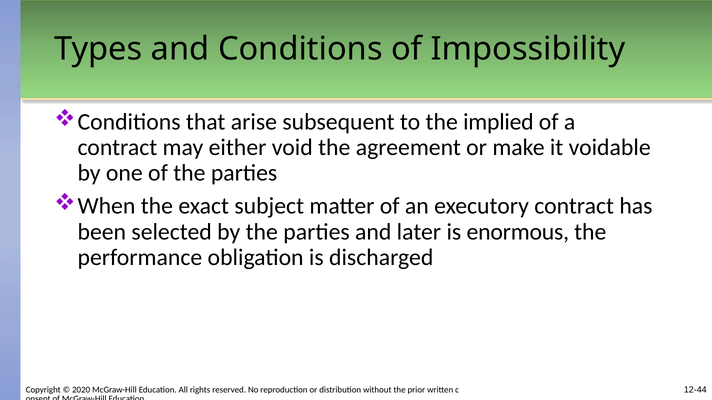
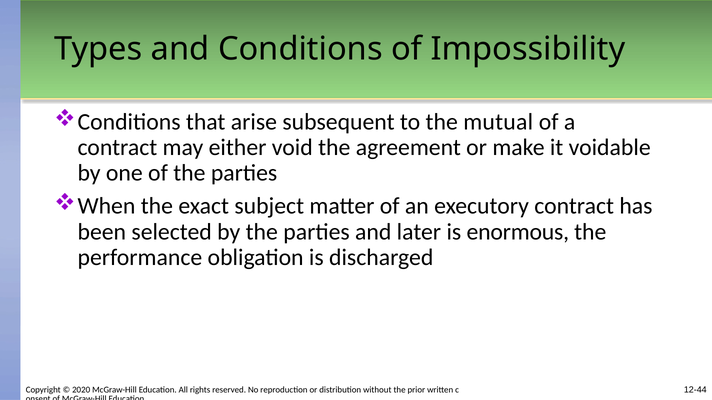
implied: implied -> mutual (498, 122)
